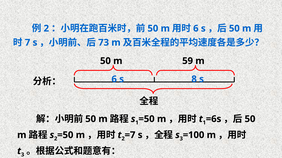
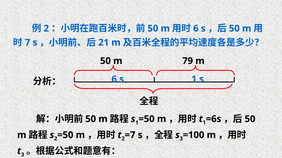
73: 73 -> 21 (104, 43)
59: 59 -> 79 (188, 61)
6 s 8: 8 -> 1 (194, 79)
